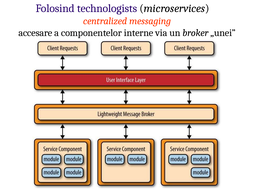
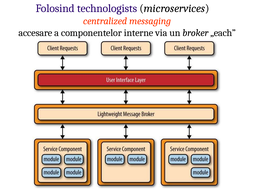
„unei: „unei -> „each (223, 33)
